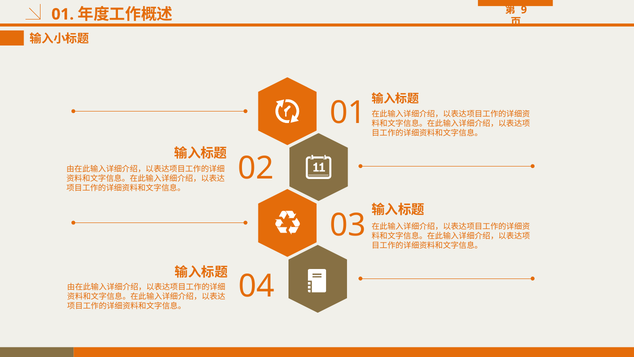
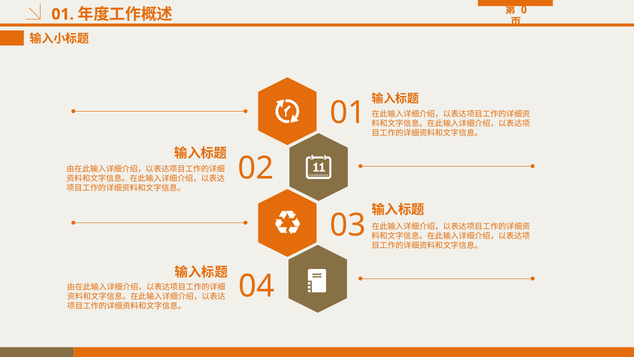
9: 9 -> 0 (524, 10)
